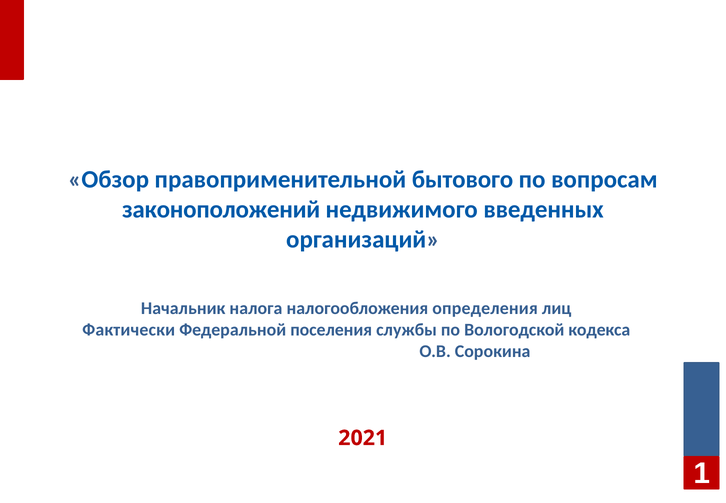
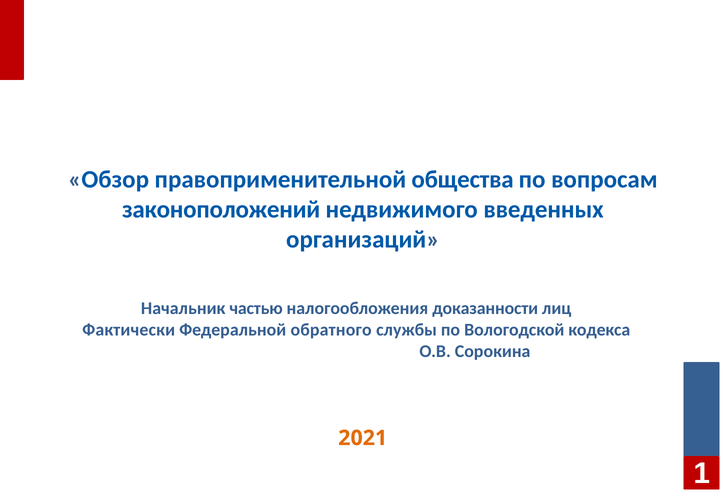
бытового: бытового -> общества (463, 180)
налога: налога -> частью (256, 308)
определения: определения -> доказанности (485, 308)
поселения: поселения -> обратного (331, 330)
2021 colour: red -> orange (363, 438)
